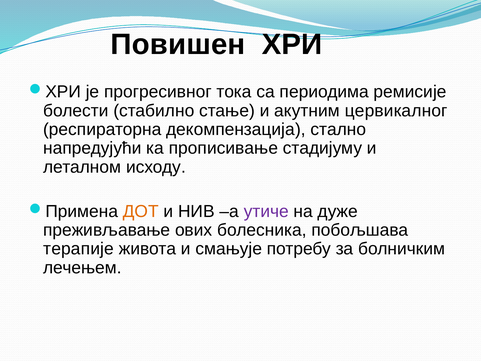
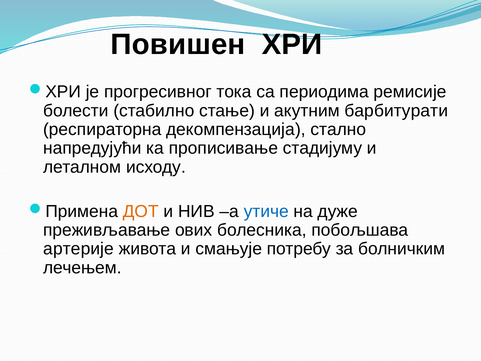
цервикалног: цервикалног -> барбитурати (396, 111)
утиче colour: purple -> blue (266, 211)
терапије: терапије -> артерије (79, 249)
